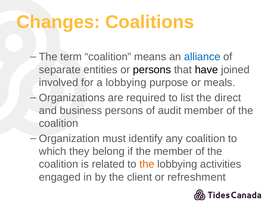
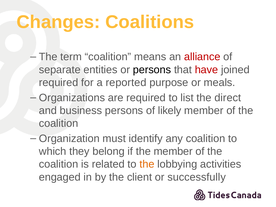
alliance colour: blue -> red (202, 57)
have colour: black -> red (206, 70)
involved: involved -> required (59, 83)
a lobbying: lobbying -> reported (126, 83)
audit: audit -> likely (170, 111)
refreshment: refreshment -> successfully (197, 177)
